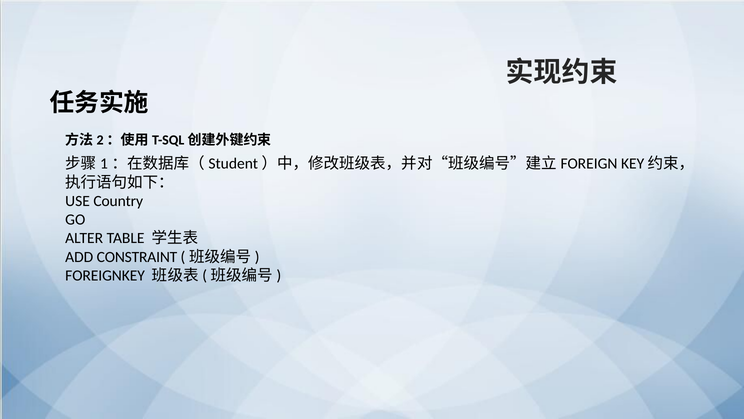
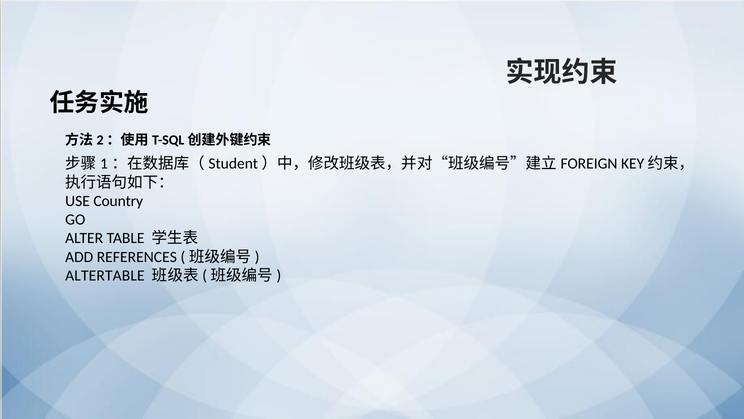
CONSTRAINT: CONSTRAINT -> REFERENCES (137, 257)
FOREIGNKEY: FOREIGNKEY -> ALTERTABLE (105, 275)
